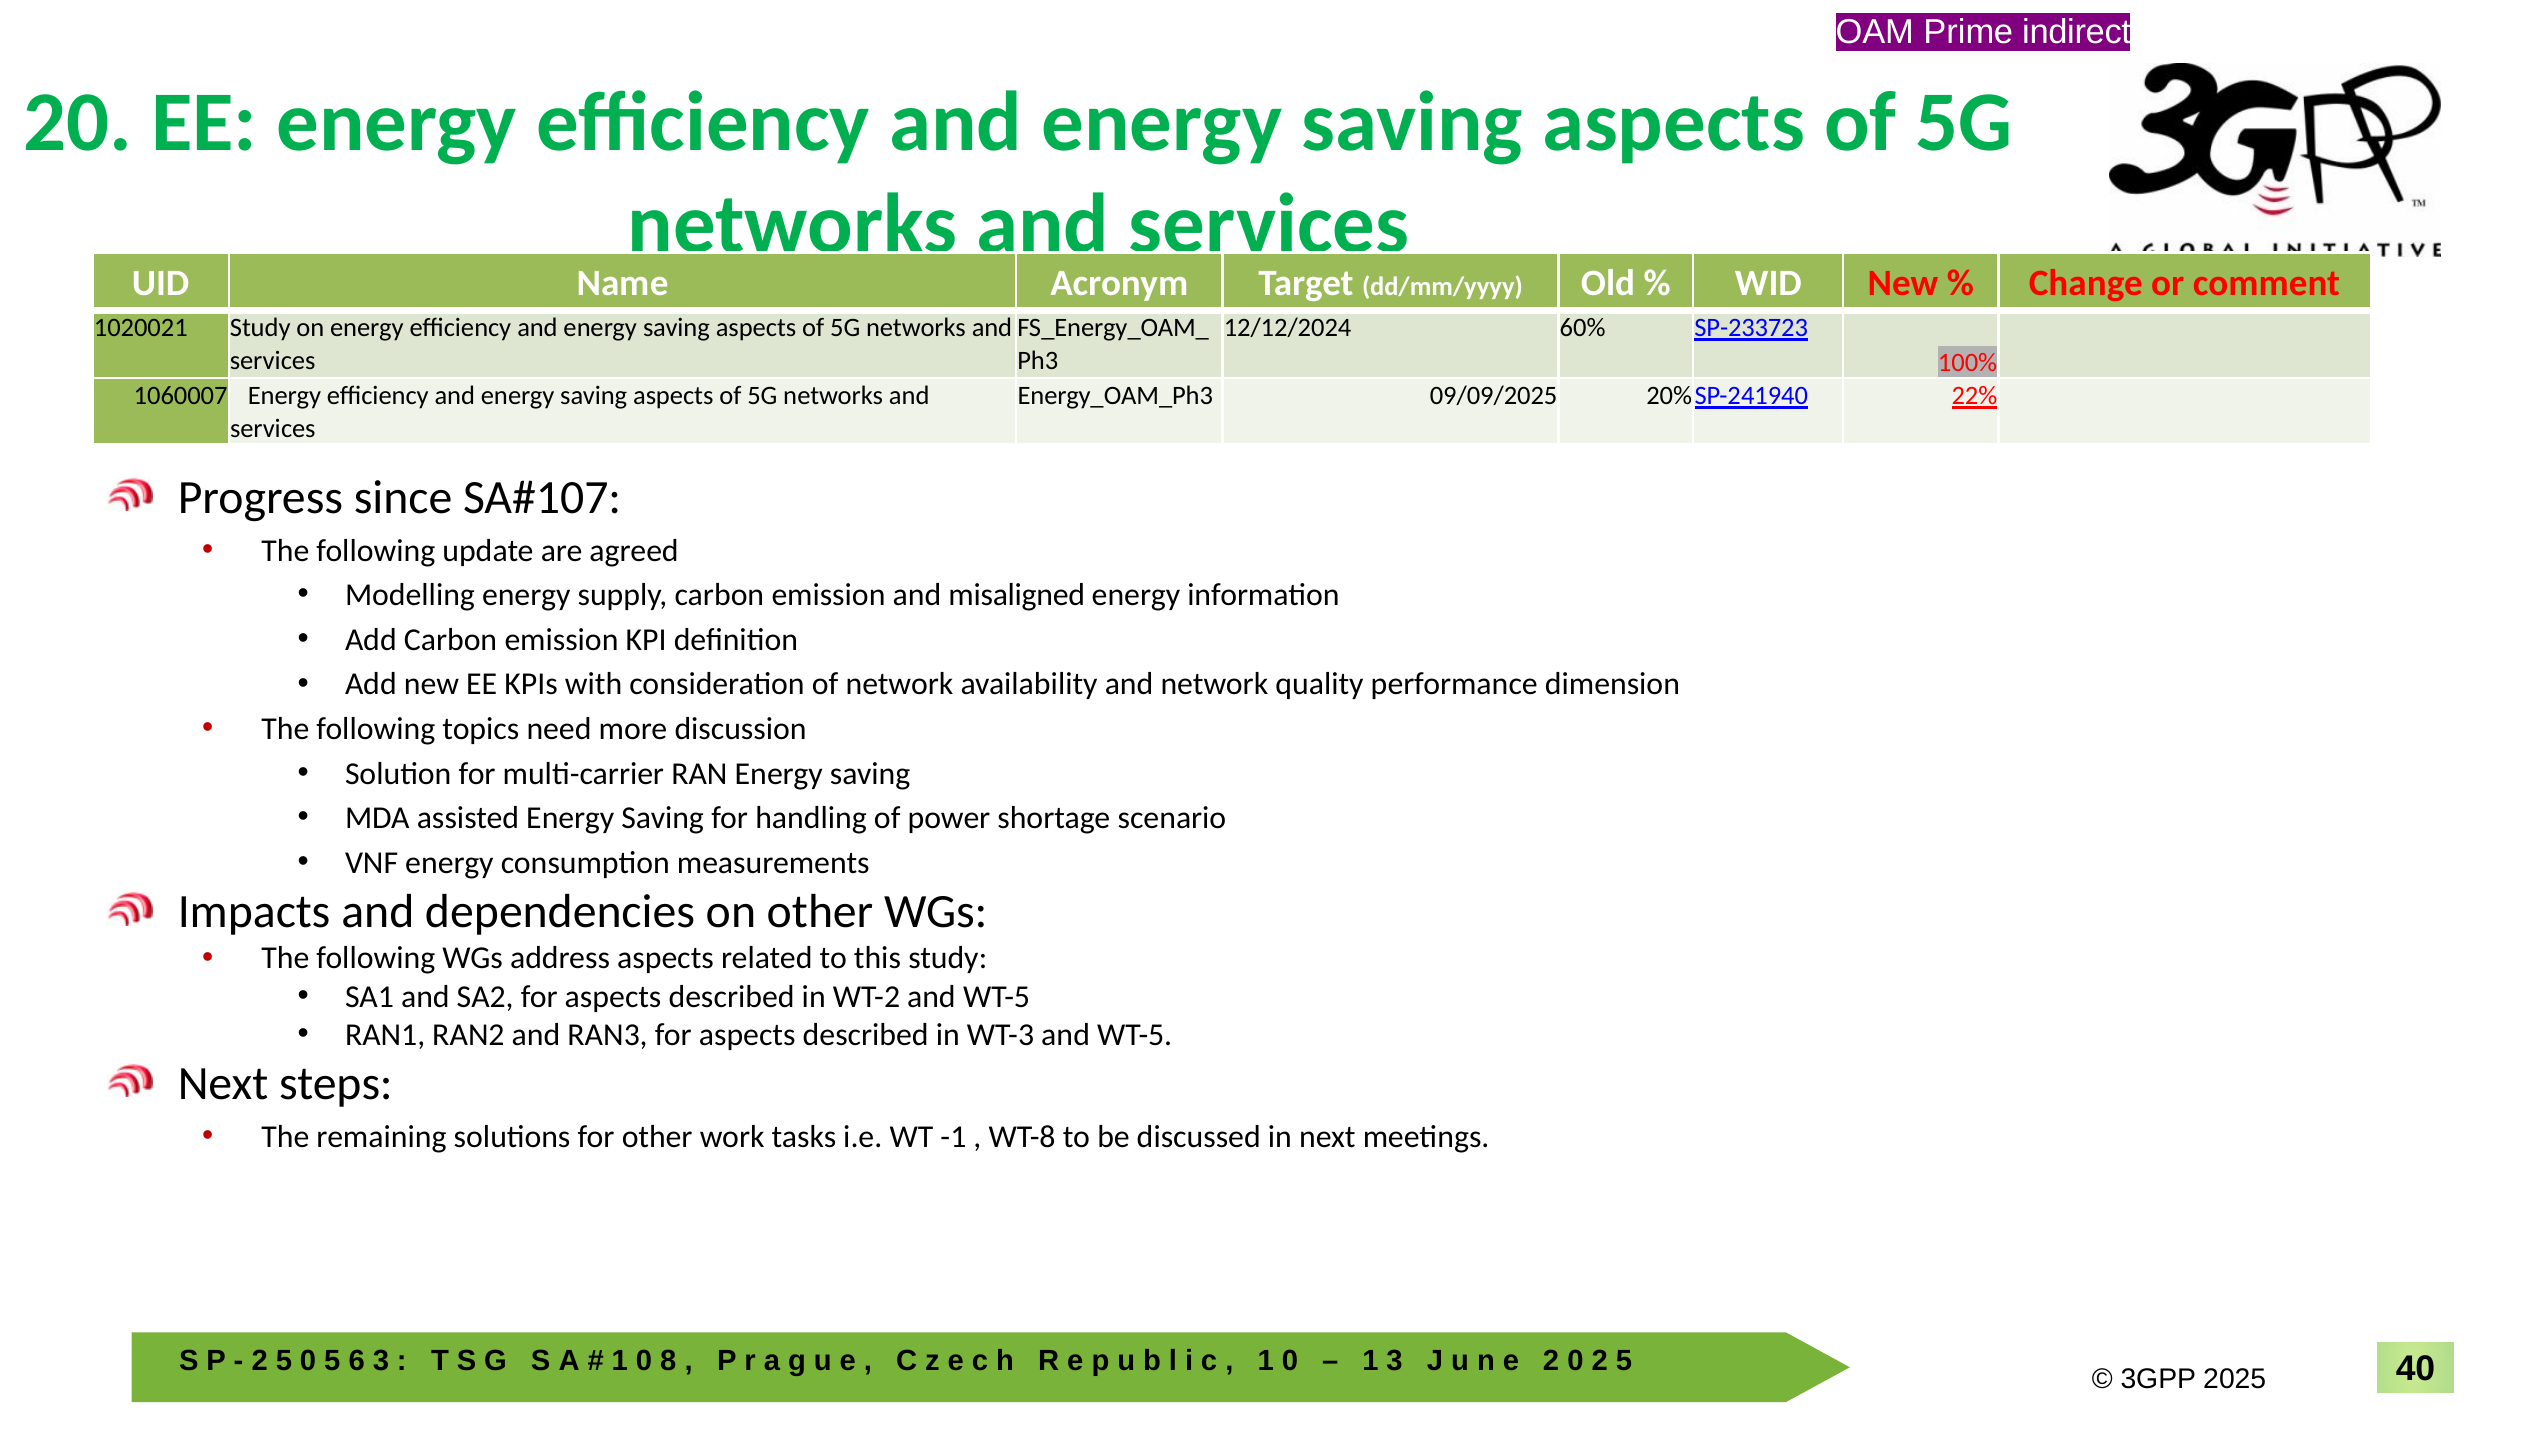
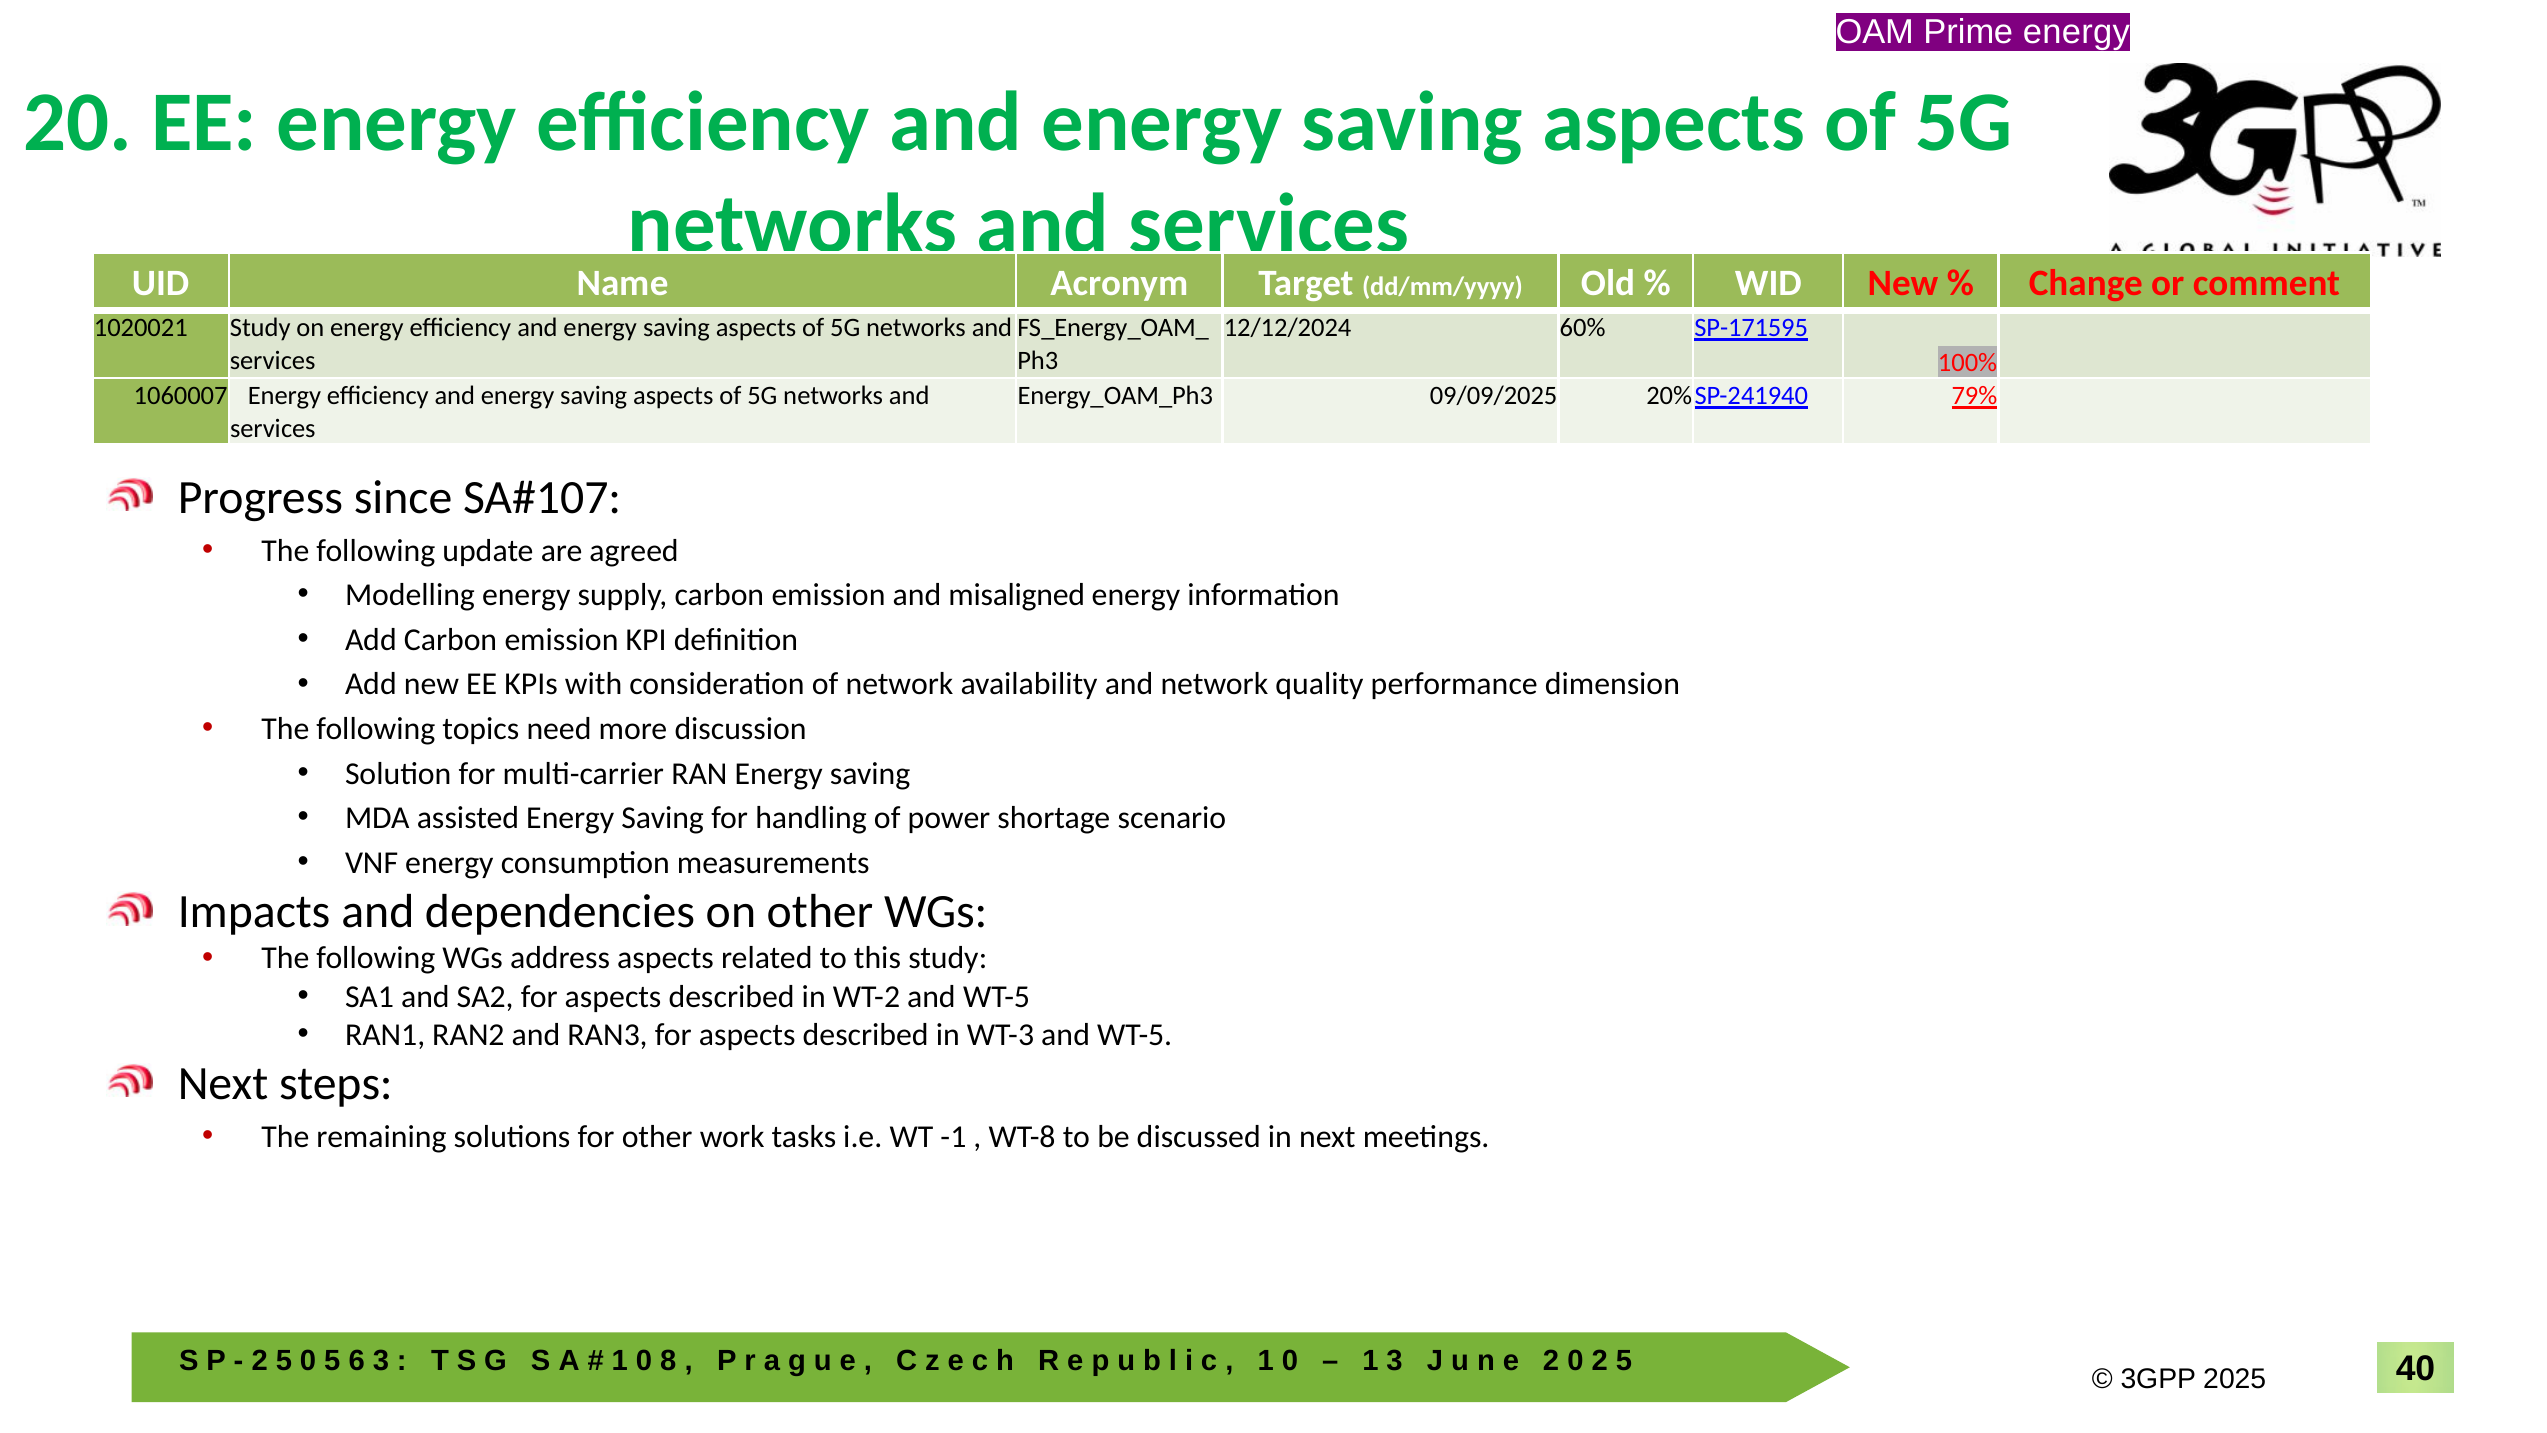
Prime indirect: indirect -> energy (2076, 33)
SP-233723: SP-233723 -> SP-171595 (1751, 328)
22%: 22% -> 79% (1974, 396)
